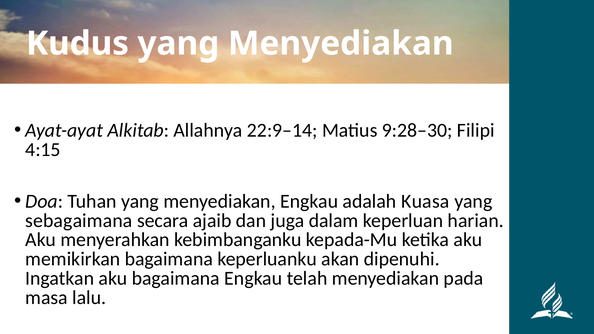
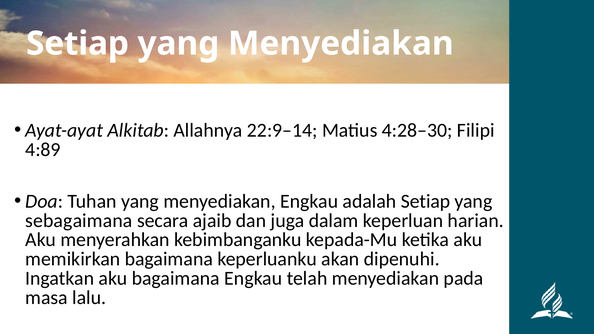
Kudus: Kudus -> Setiap (78, 44)
9:28–30: 9:28–30 -> 4:28–30 (417, 130)
4:15: 4:15 -> 4:89 (43, 150)
adalah Kuasa: Kuasa -> Setiap (426, 201)
